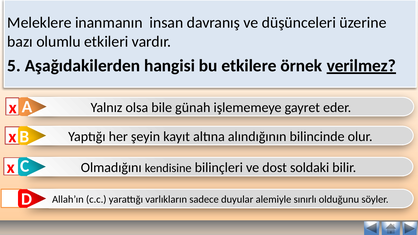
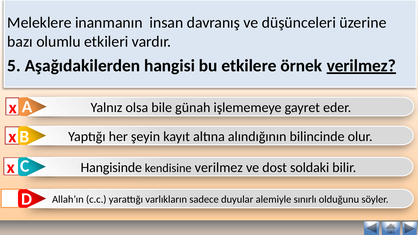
Olmadığını: Olmadığını -> Hangisinde (111, 168)
kendisine bilinçleri: bilinçleri -> verilmez (219, 168)
